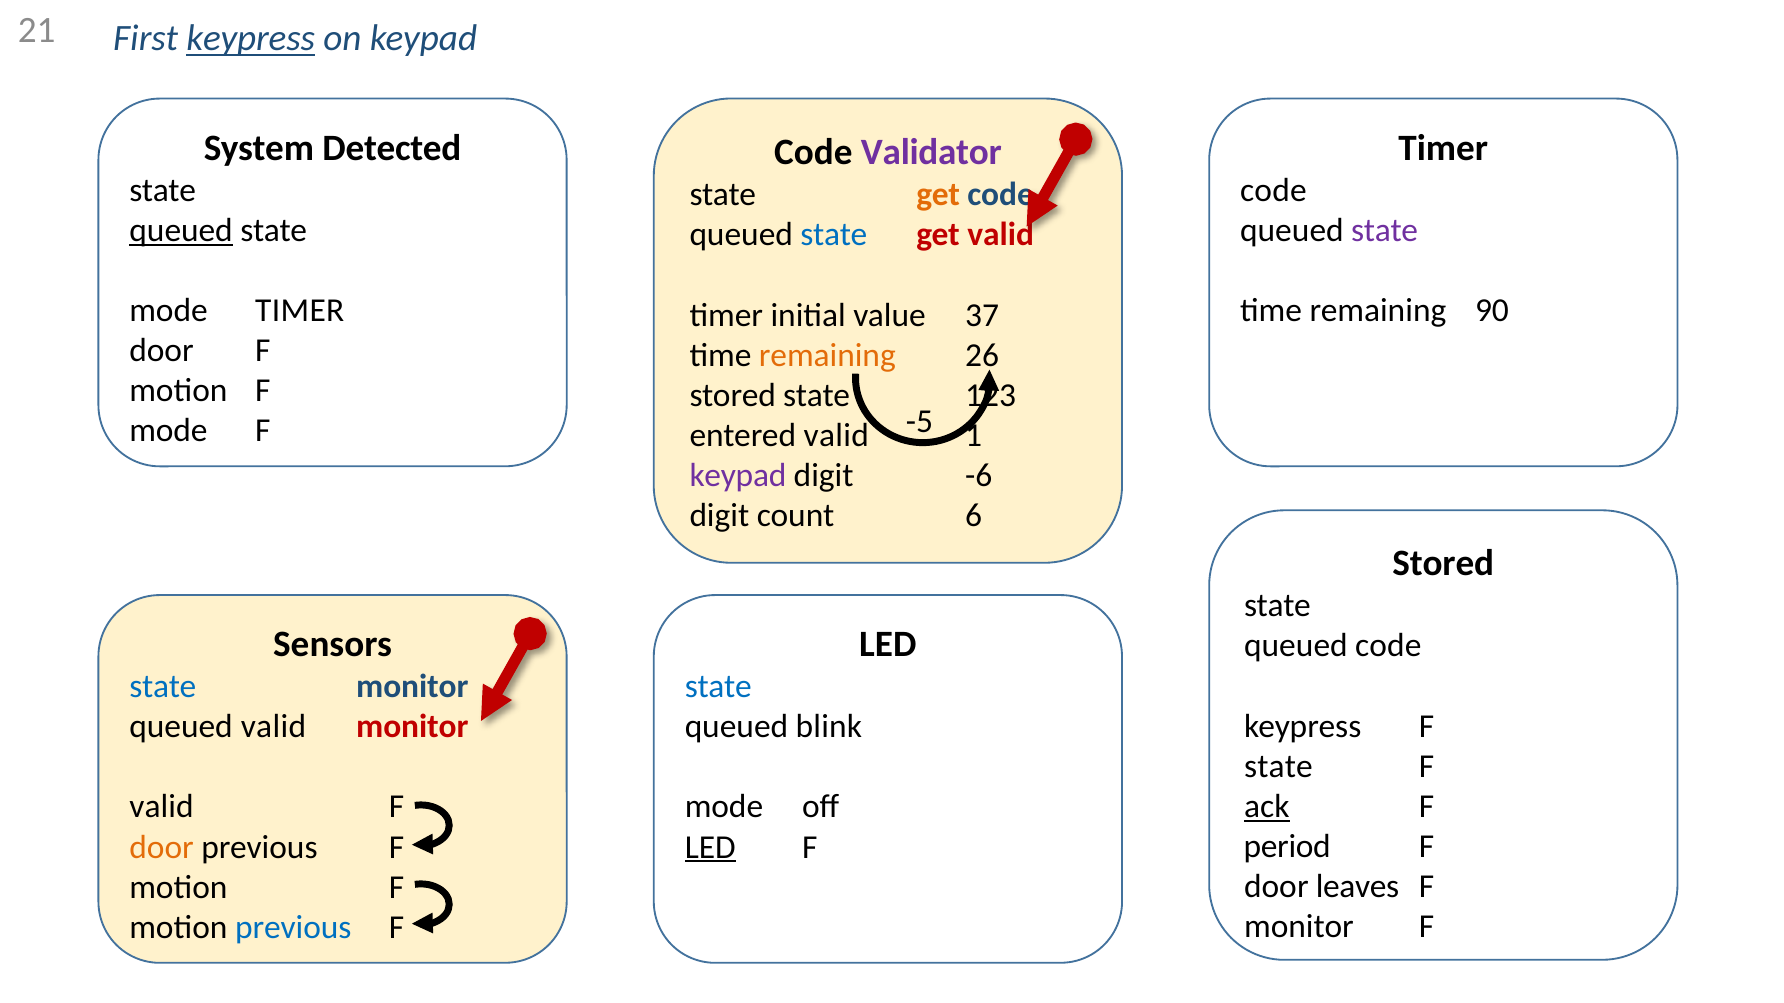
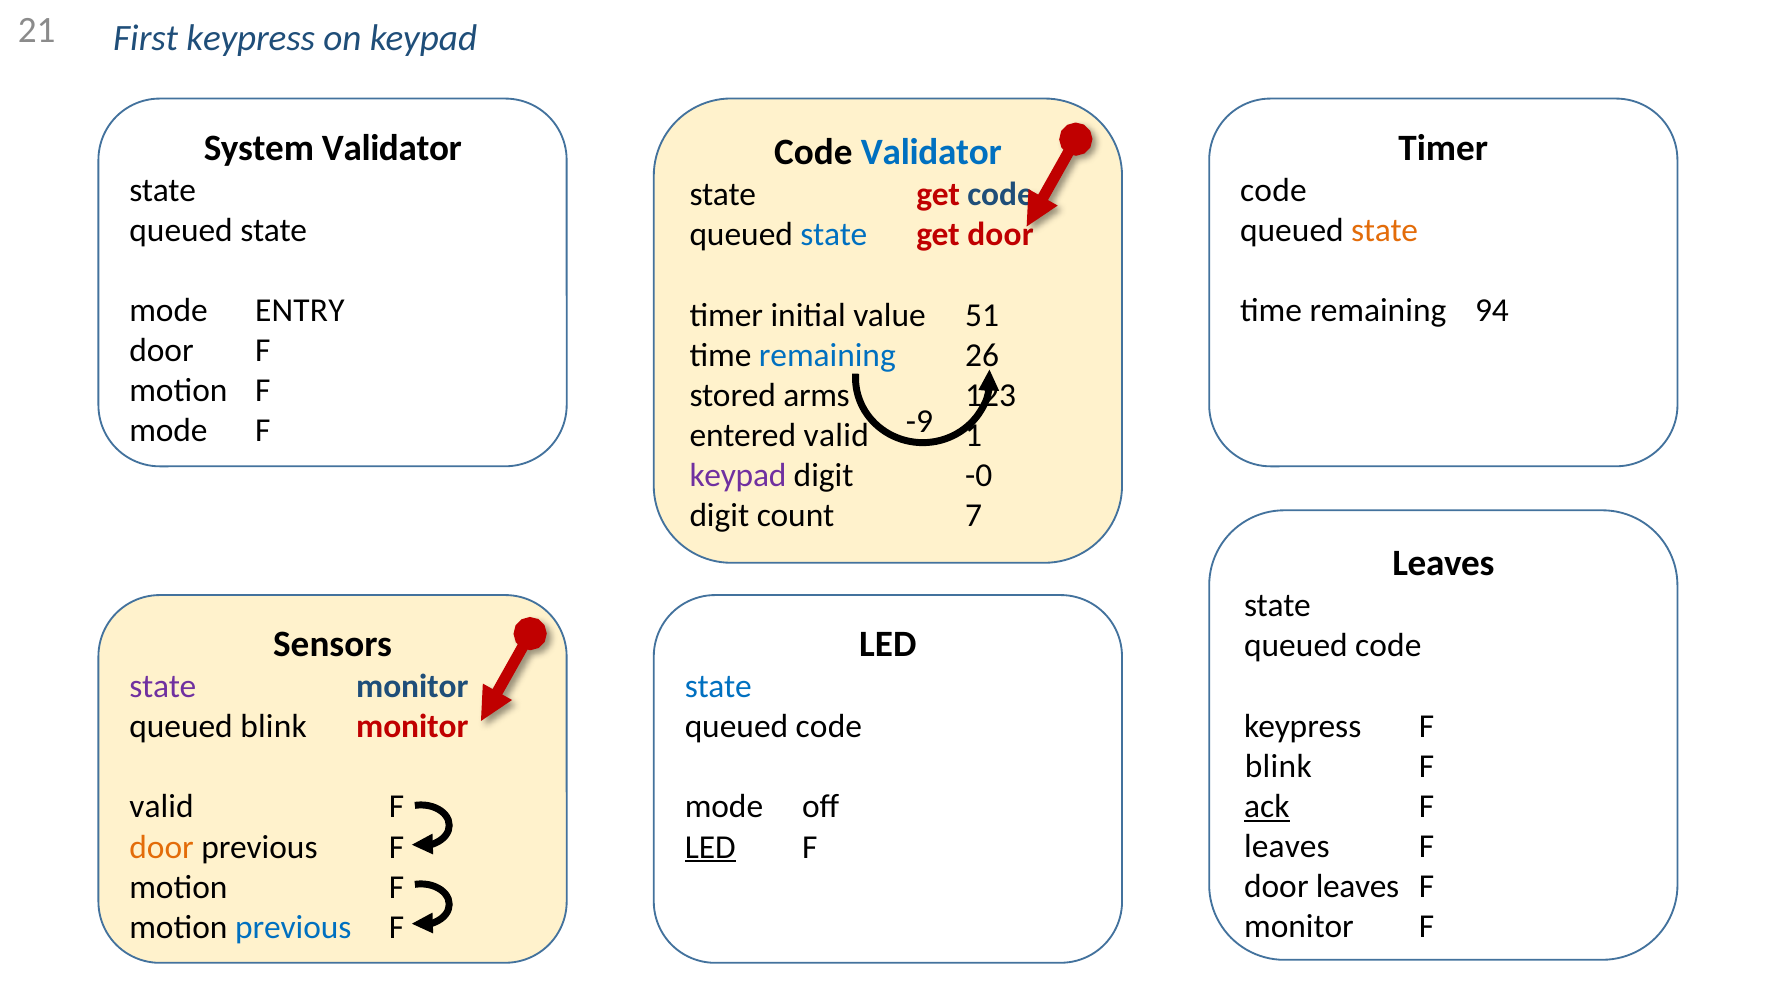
keypress underline: present -> none (251, 39)
System Detected: Detected -> Validator (392, 148)
Validator colour: purple -> blue (931, 153)
get colour: orange -> red (938, 195)
queued underline: present -> none (181, 230)
state colour: purple -> orange (1385, 230)
get valid: valid -> door (1001, 235)
mode TIMER: TIMER -> ENTRY (300, 311)
90: 90 -> 94 (1492, 311)
37: 37 -> 51 (982, 315)
remaining colour: orange -> blue (827, 355)
state: state -> arms (817, 396)
-5: -5 -> -9 (919, 421)
-6: -6 -> -0 (979, 476)
6: 6 -> 7 (974, 516)
Stored: Stored -> Leaves (1443, 564)
state colour: blue -> purple (163, 687)
queued valid: valid -> blink (274, 727)
blink: blink -> code (829, 727)
state: state -> blink (1278, 767)
period: period -> leaves (1287, 847)
